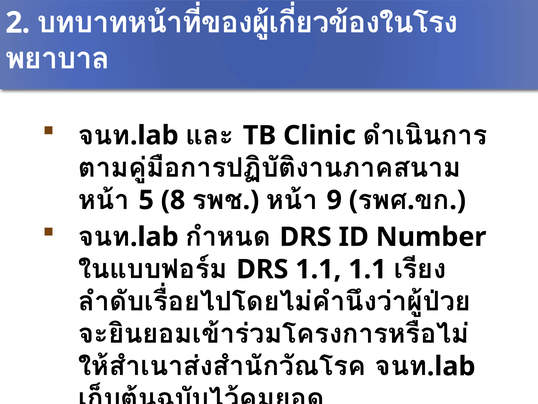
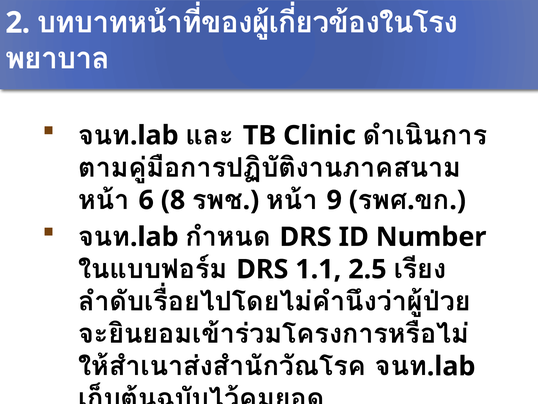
5: 5 -> 6 (146, 200)
1.1 1.1: 1.1 -> 2.5 (367, 269)
